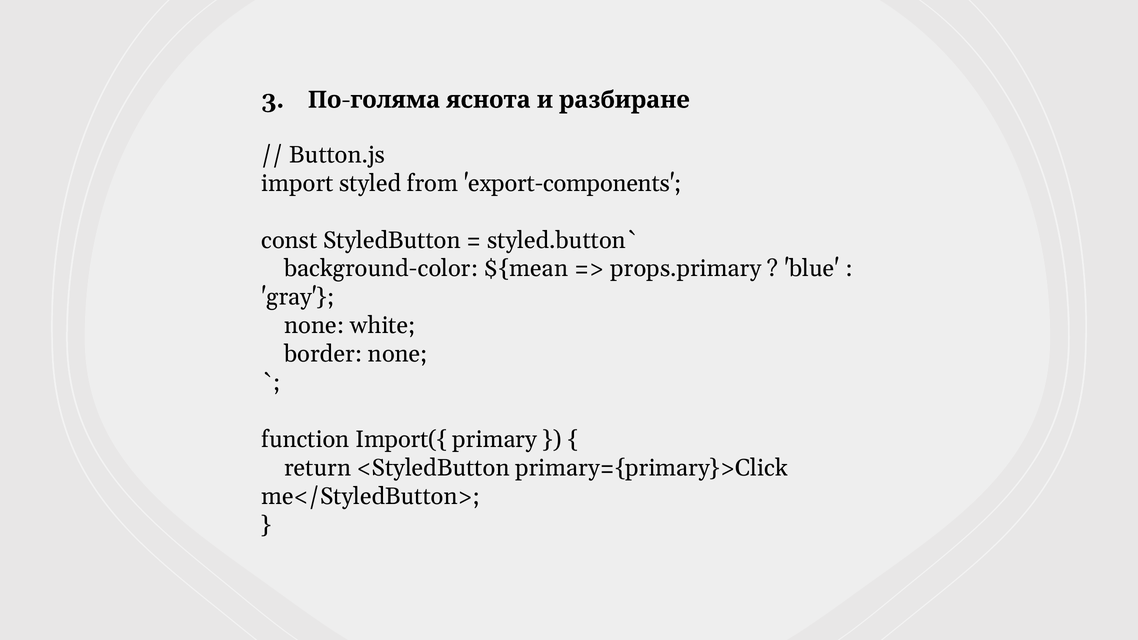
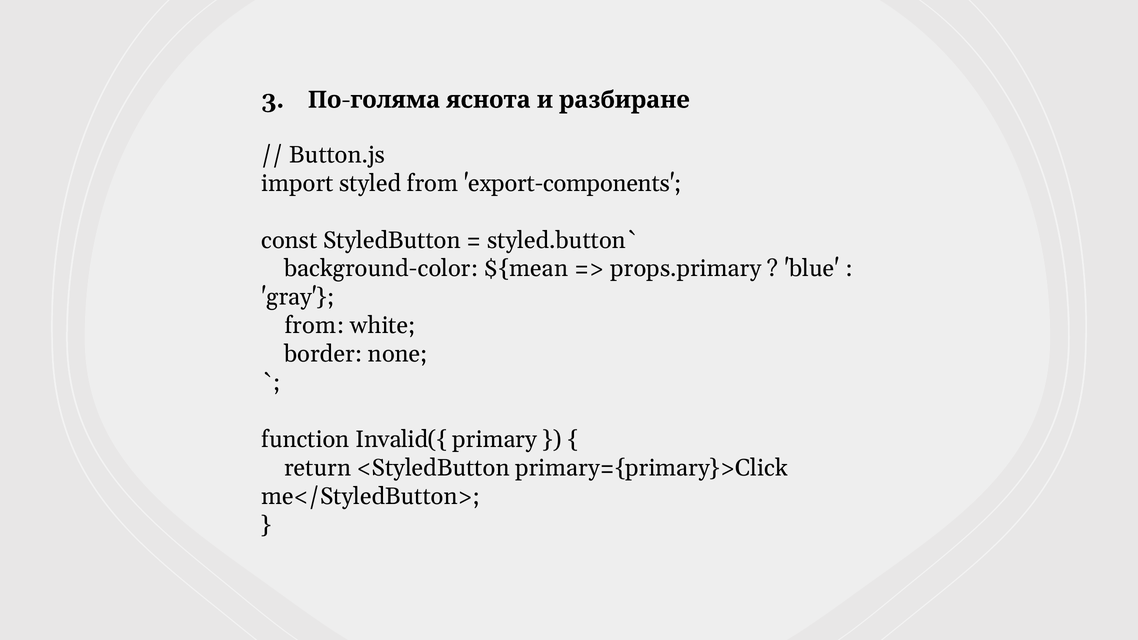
none: none -> from (314, 326)
Import({: Import({ -> Invalid({ (401, 439)
